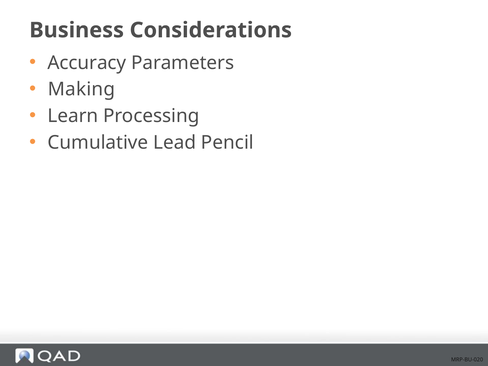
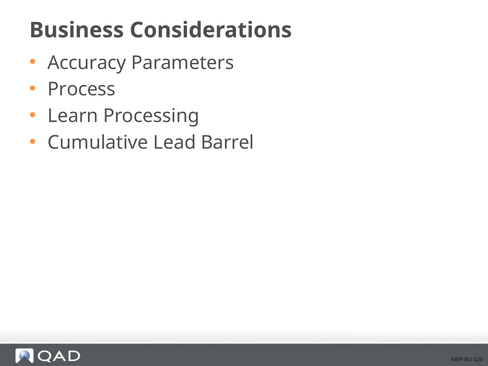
Making: Making -> Process (82, 89)
Pencil: Pencil -> Barrel (227, 143)
